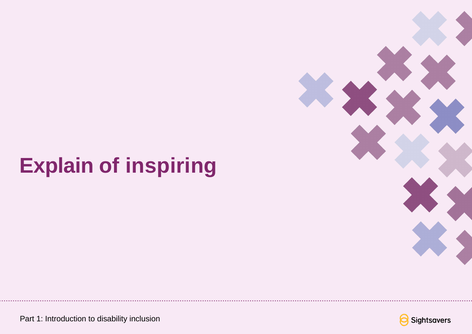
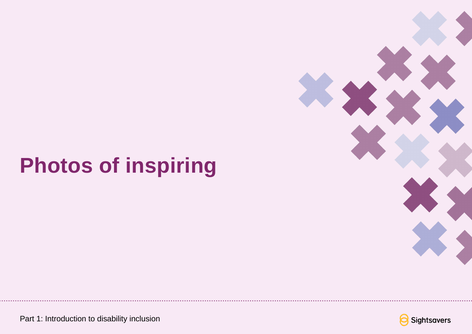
Explain: Explain -> Photos (56, 165)
